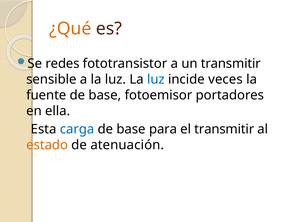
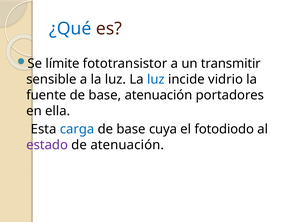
¿Qué colour: orange -> blue (70, 29)
redes: redes -> límite (63, 63)
veces: veces -> vidrio (226, 79)
base fotoemisor: fotoemisor -> atenuación (158, 95)
para: para -> cuya (163, 129)
el transmitir: transmitir -> fotodiodo (224, 129)
estado colour: orange -> purple (47, 144)
